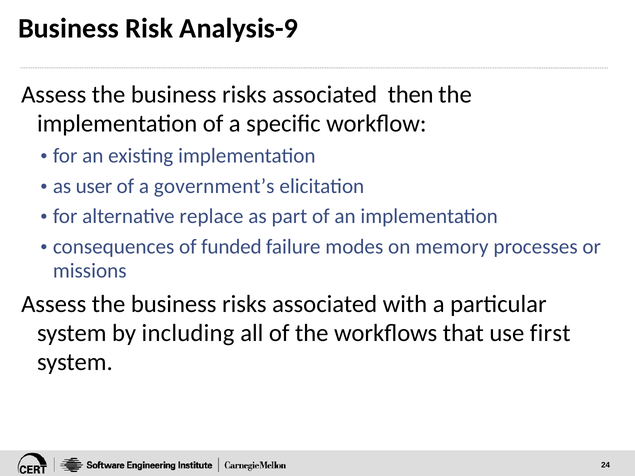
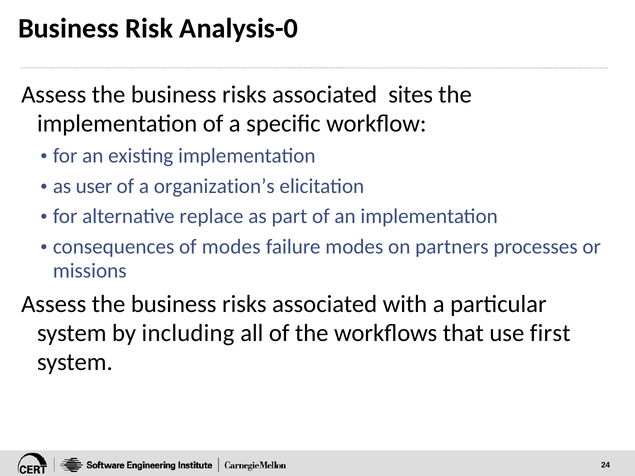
Analysis-9: Analysis-9 -> Analysis-0 (239, 28)
then: then -> sites (411, 94)
government’s: government’s -> organization’s (214, 186)
of funded: funded -> modes (231, 247)
memory: memory -> partners (452, 247)
